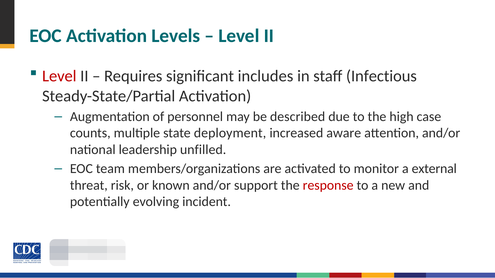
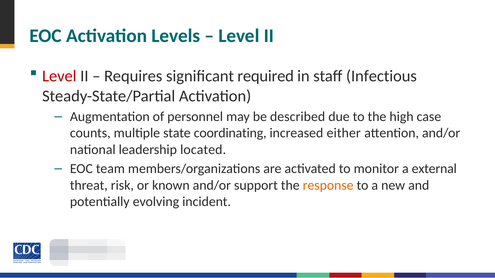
includes: includes -> required (266, 76)
deployment: deployment -> coordinating (230, 133)
aware: aware -> either (344, 133)
unfilled: unfilled -> located (203, 150)
response colour: red -> orange (328, 186)
